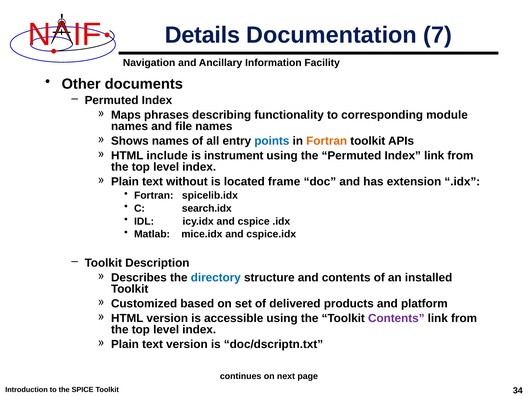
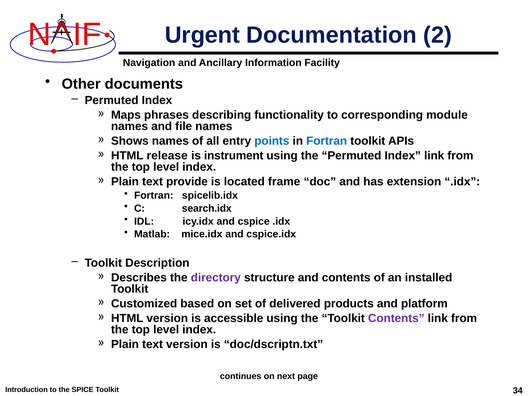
Details: Details -> Urgent (202, 35)
7: 7 -> 2 (438, 35)
Fortran colour: orange -> blue (327, 141)
include: include -> release (167, 156)
without: without -> provide (187, 182)
directory colour: blue -> purple (216, 278)
